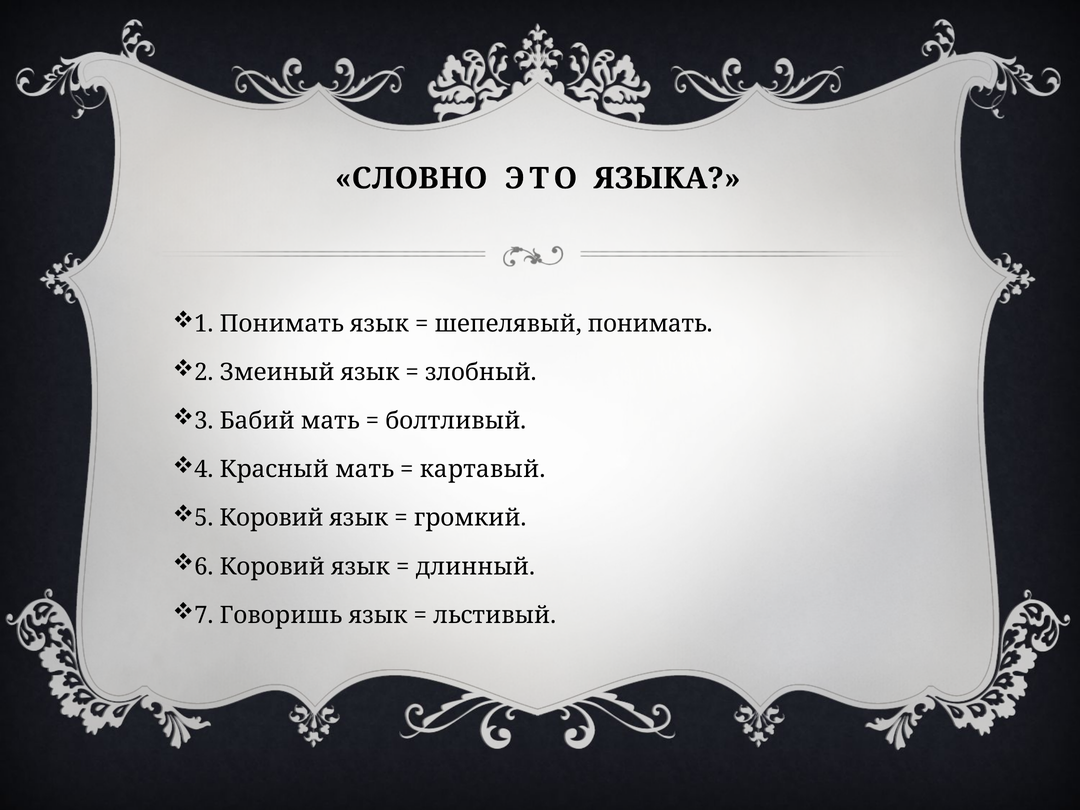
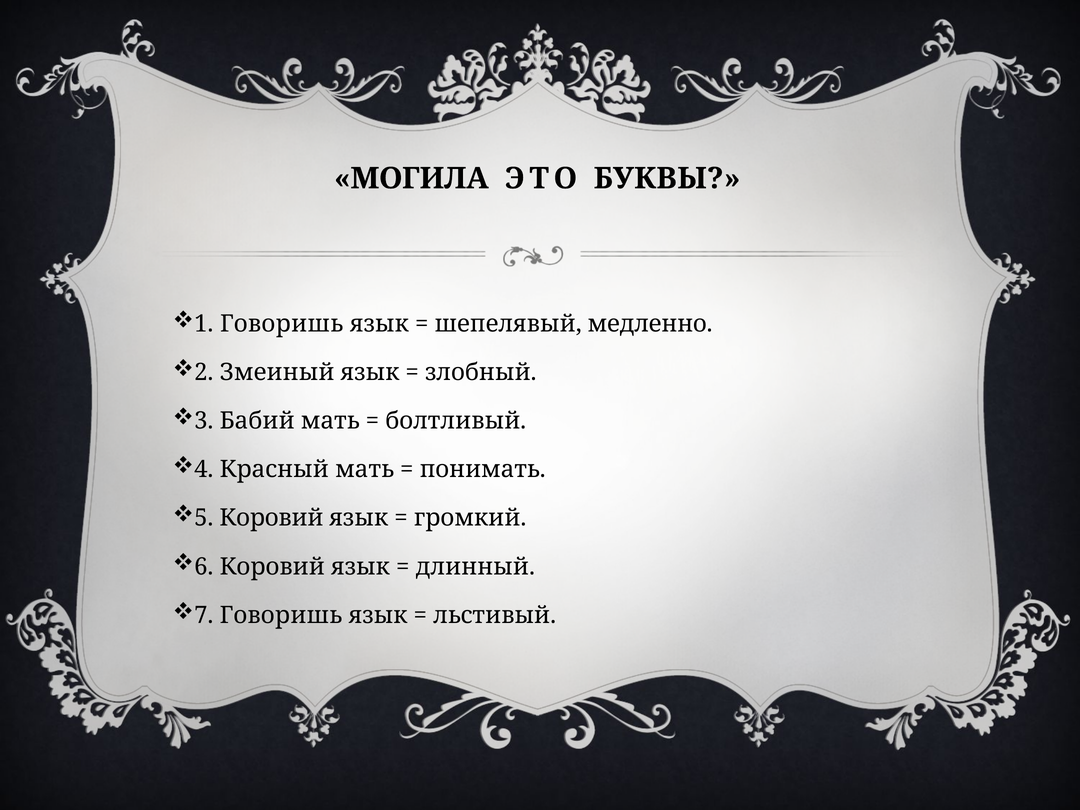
СЛОВНО: СЛОВНО -> МОГИЛА (411, 178)
ЯЗЫКА: ЯЗЫКА -> БУКВЫ (667, 178)
1 Понимать: Понимать -> Говоришь (282, 324)
шепелявый понимать: понимать -> медленно (650, 324)
картавый: картавый -> понимать (483, 469)
